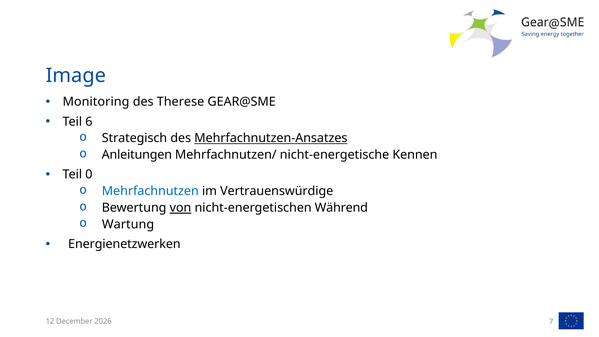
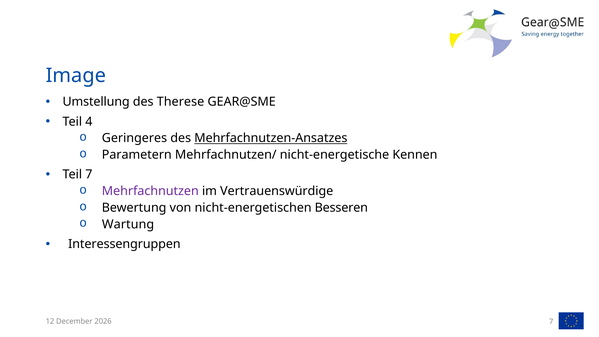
Monitoring: Monitoring -> Umstellung (96, 102)
6: 6 -> 4 (89, 122)
Strategisch: Strategisch -> Geringeres (134, 138)
Anleitungen: Anleitungen -> Parametern (137, 155)
Teil 0: 0 -> 7 (89, 174)
Mehrfachnutzen colour: blue -> purple (150, 191)
von underline: present -> none (180, 208)
Während: Während -> Besseren (341, 208)
Energienetzwerken: Energienetzwerken -> Interessengruppen (124, 244)
